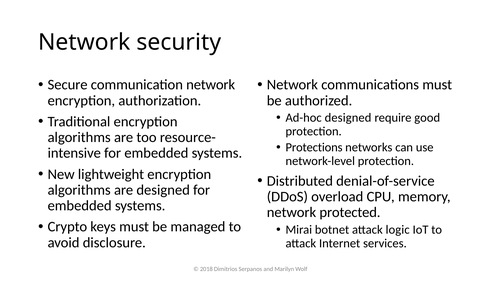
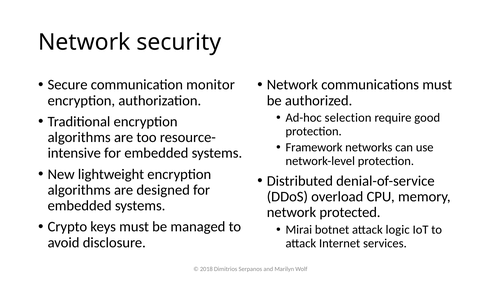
communication network: network -> monitor (211, 85)
Ad-hoc designed: designed -> selection (348, 118)
Protections: Protections -> Framework (314, 147)
